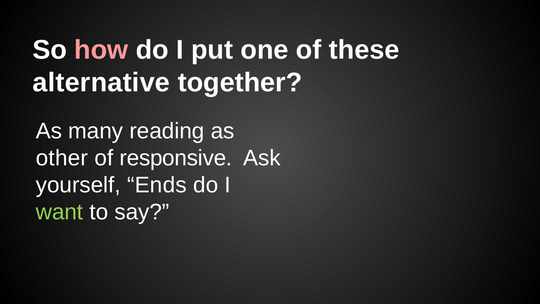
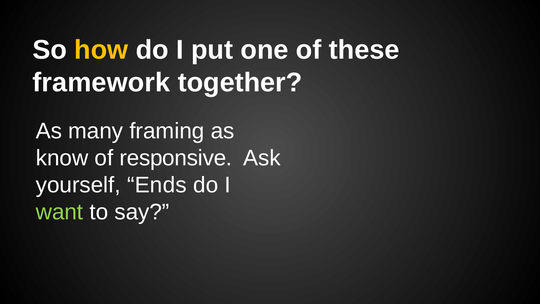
how colour: pink -> yellow (101, 50)
alternative: alternative -> framework (101, 82)
reading: reading -> framing (167, 131)
other: other -> know (62, 158)
